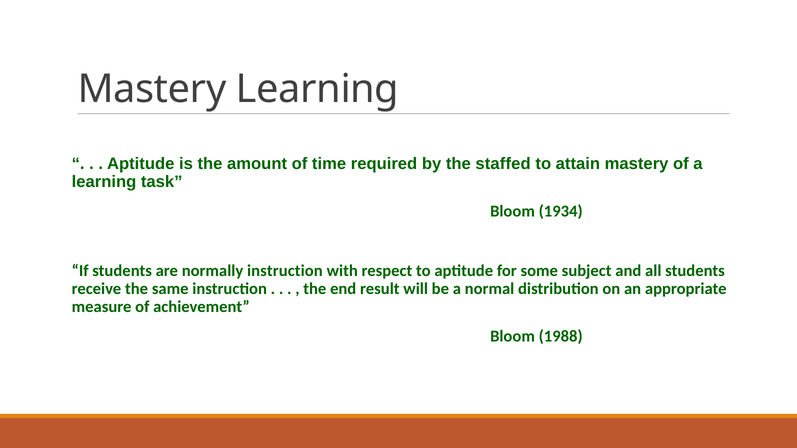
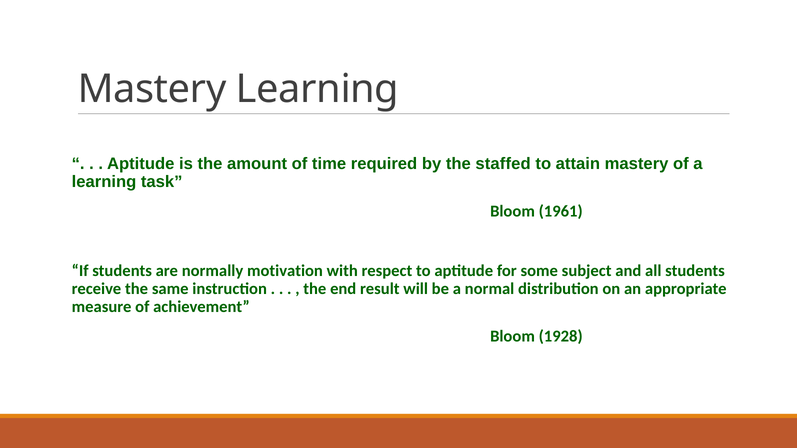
1934: 1934 -> 1961 (561, 212)
normally instruction: instruction -> motivation (285, 271)
1988: 1988 -> 1928 (561, 336)
